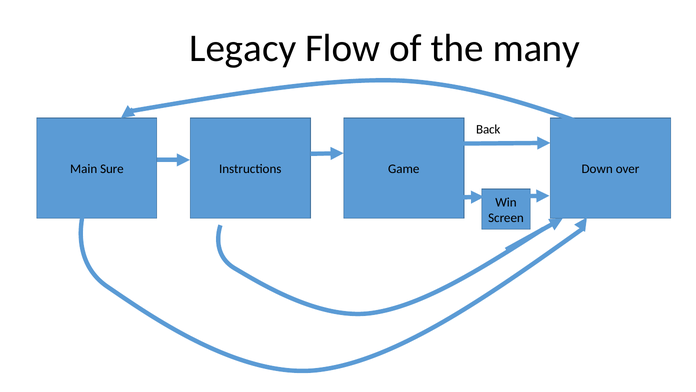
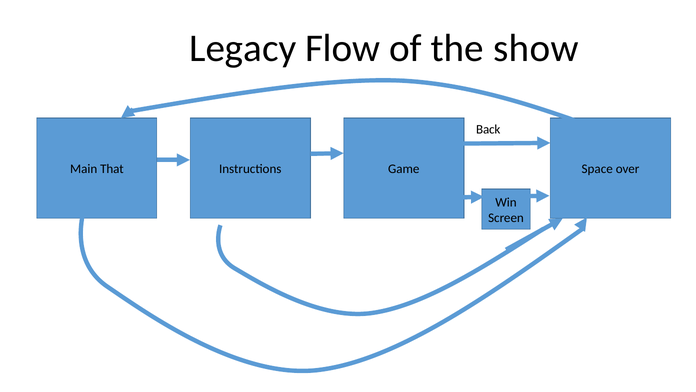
many: many -> show (536, 48)
Sure: Sure -> That (112, 169)
Down: Down -> Space (597, 169)
